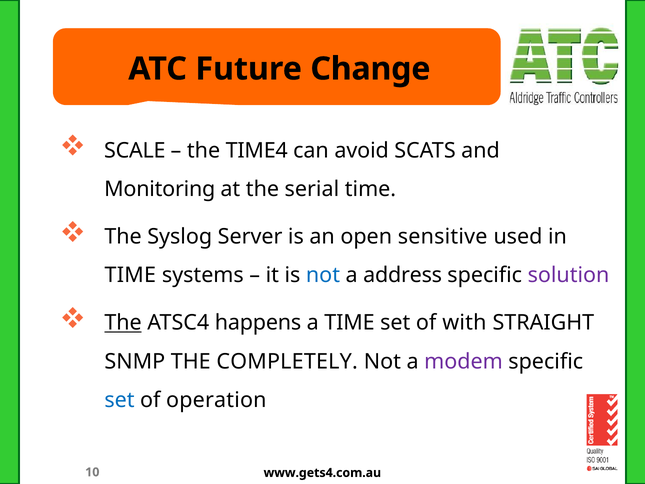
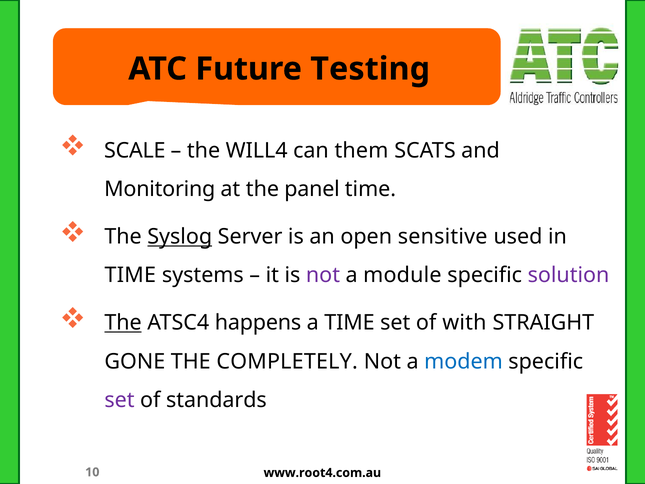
Change: Change -> Testing (370, 69)
TIME4: TIME4 -> WILL4 (257, 151)
avoid: avoid -> them (361, 151)
serial: serial -> panel (312, 189)
Syslog underline: none -> present (180, 237)
not colour: blue -> purple (323, 275)
address: address -> module (402, 275)
SNMP: SNMP -> GONE (135, 361)
modem colour: purple -> blue (464, 361)
set colour: blue -> purple (119, 400)
operation: operation -> standards (216, 400)
www.gets4.com.au: www.gets4.com.au -> www.root4.com.au (322, 473)
